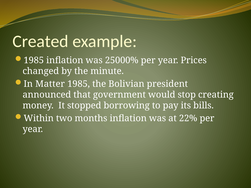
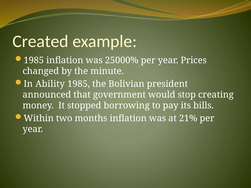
Matter: Matter -> Ability (50, 84)
22%: 22% -> 21% (188, 118)
